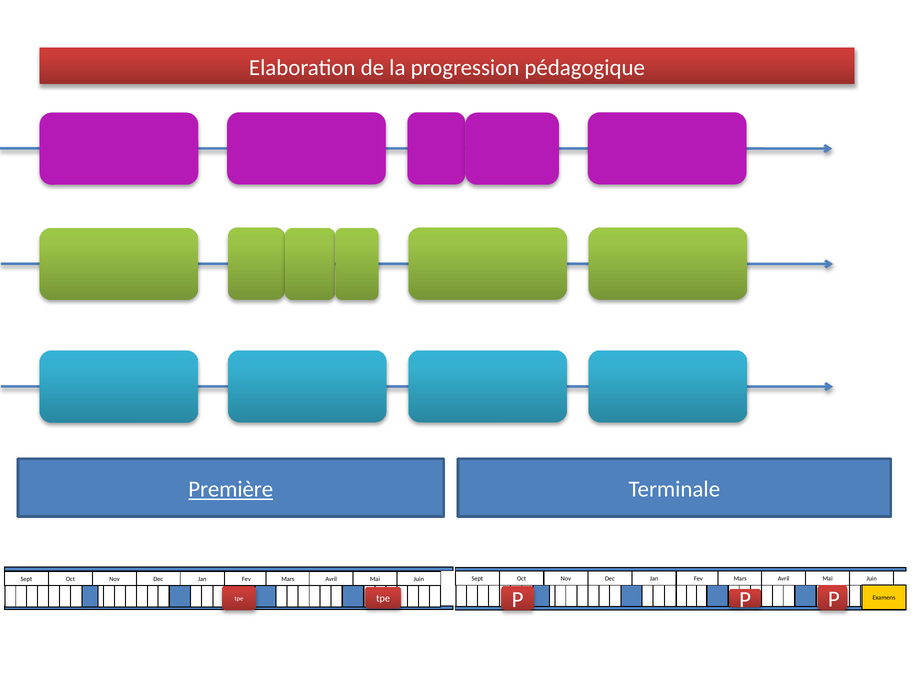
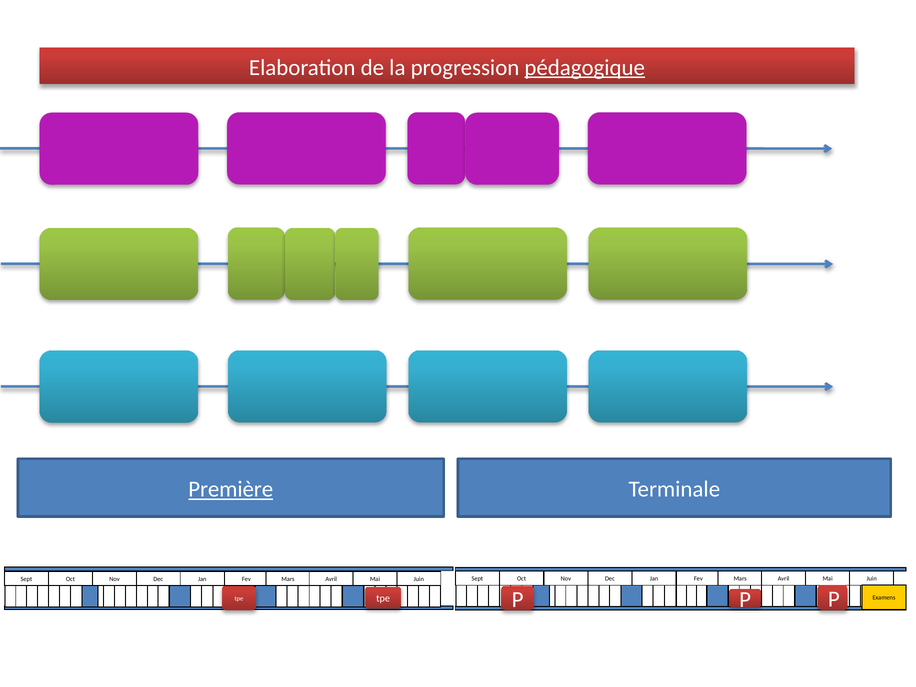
pédagogique underline: none -> present (585, 68)
